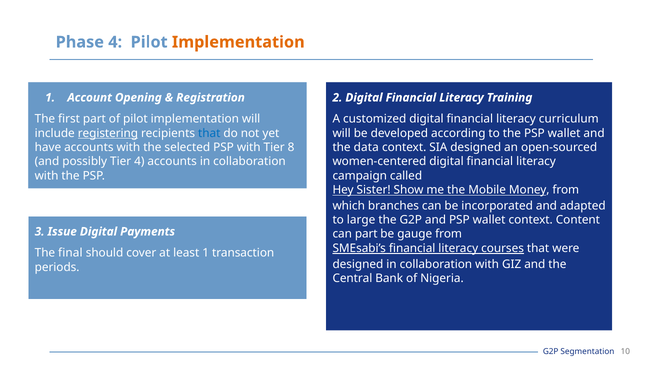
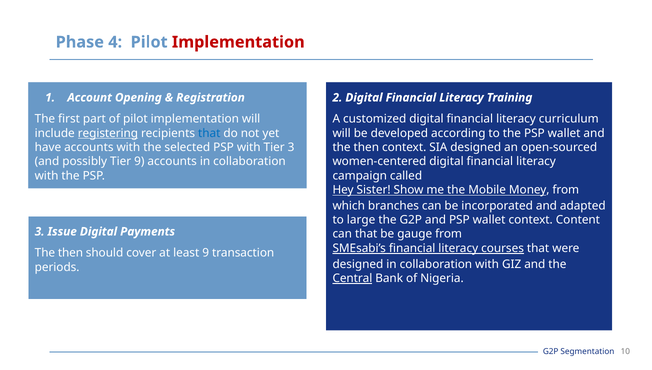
Implementation colour: orange -> red (238, 42)
Tier 8: 8 -> 3 (291, 147)
data: data -> then (366, 147)
Tier 4: 4 -> 9 (139, 161)
can part: part -> that (366, 234)
final: final -> then (70, 253)
least 1: 1 -> 9 (206, 253)
Central underline: none -> present (352, 278)
